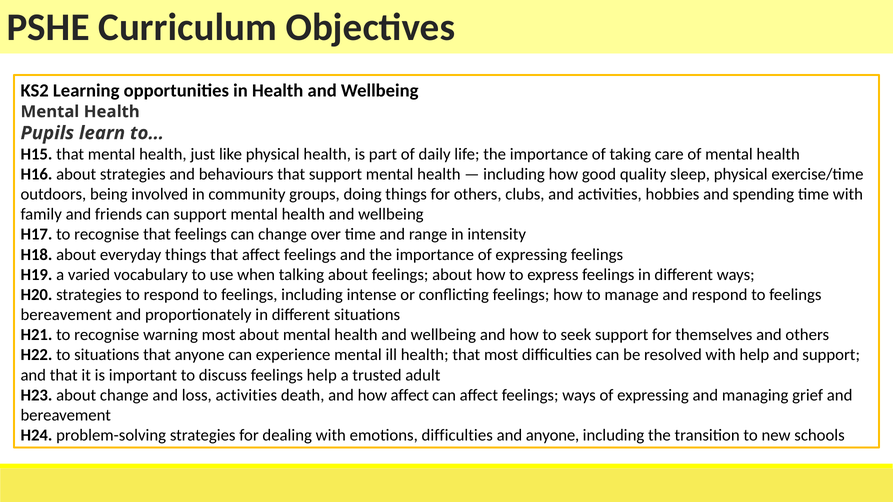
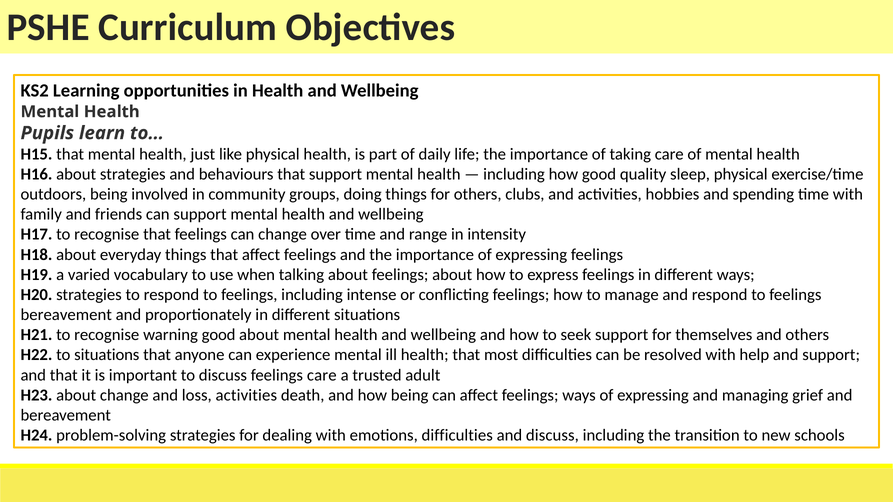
warning most: most -> good (219, 335)
feelings help: help -> care (322, 375)
how affect: affect -> being (410, 395)
and anyone: anyone -> discuss (552, 436)
